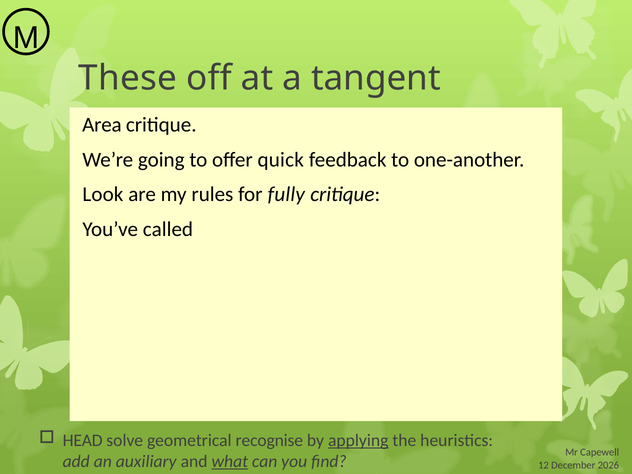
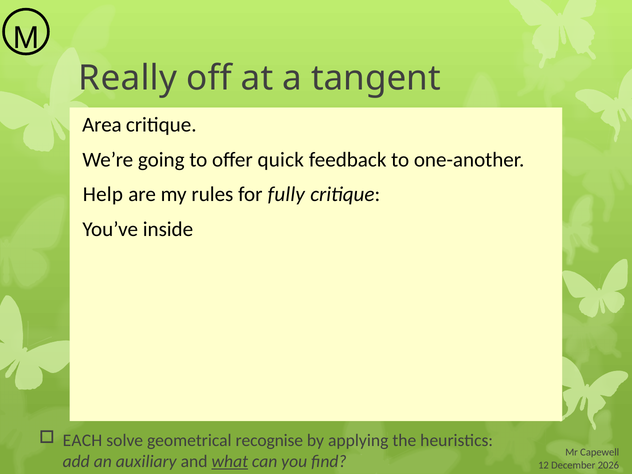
These: These -> Really (128, 78)
Look: Look -> Help (103, 194)
called: called -> inside (168, 229)
HEAD: HEAD -> EACH (82, 440)
applying underline: present -> none (358, 440)
